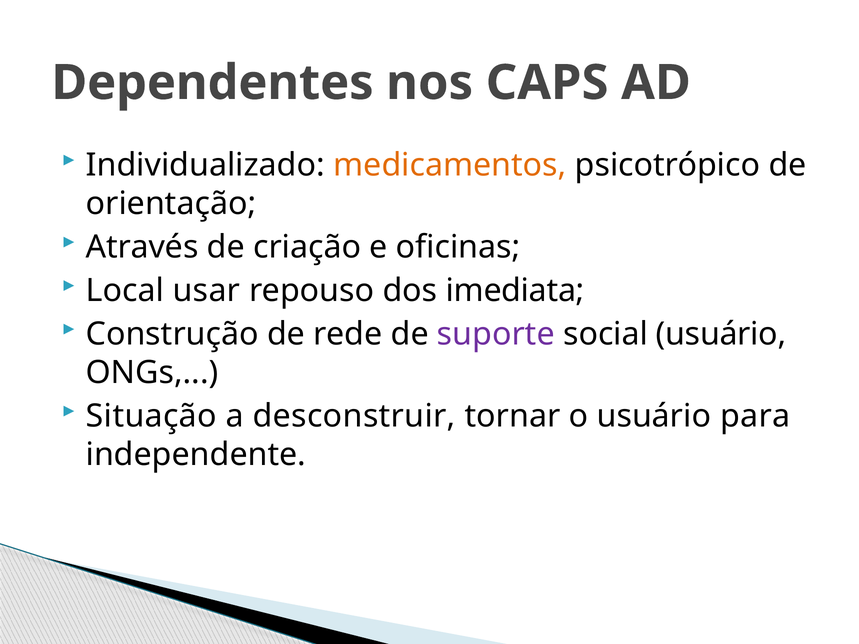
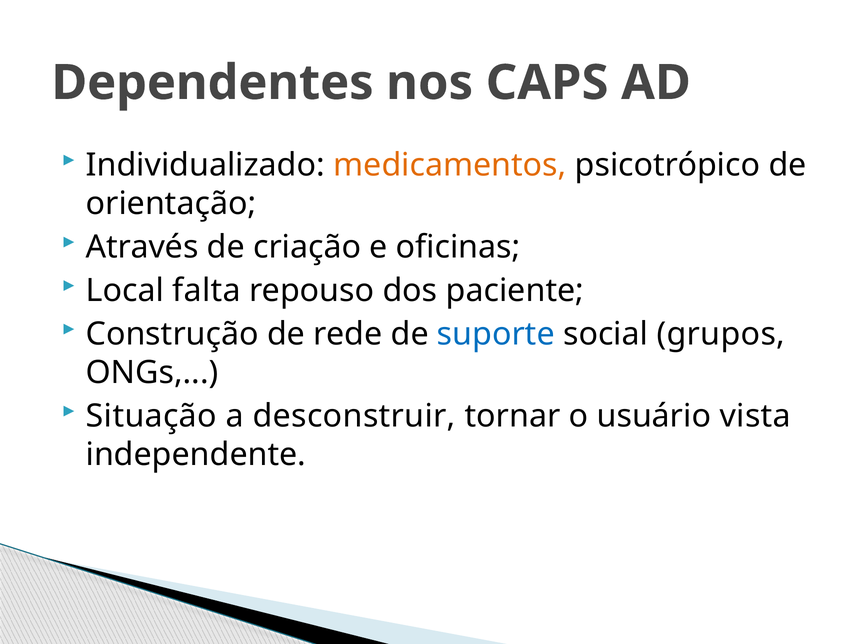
usar: usar -> falta (206, 291)
imediata: imediata -> paciente (515, 291)
suporte colour: purple -> blue (496, 334)
social usuário: usuário -> grupos (721, 334)
para: para -> vista (755, 416)
